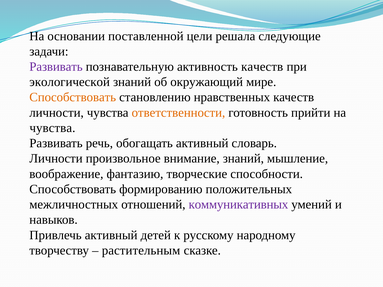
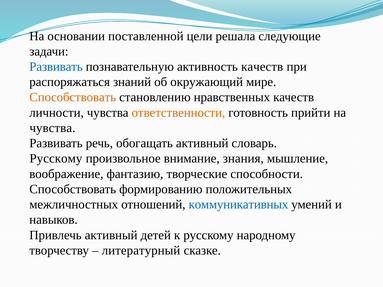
Развивать colour: purple -> blue (56, 67)
экологической: экологической -> распоряжаться (70, 82)
Личности: Личности -> Русскому (56, 159)
внимание знаний: знаний -> знания (243, 159)
коммуникативных colour: purple -> blue (238, 205)
растительным: растительным -> литературный (141, 251)
